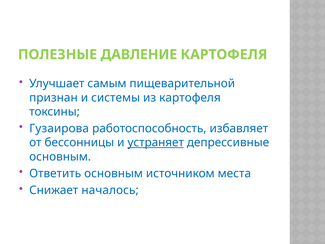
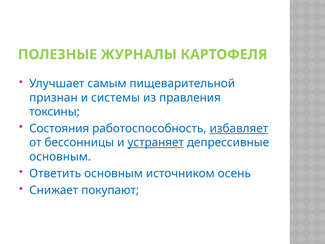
ДАВЛЕНИЕ: ДАВЛЕНИЕ -> ЖУРНАЛЫ (139, 54)
из картофеля: картофеля -> правления (190, 98)
Гузаирова: Гузаирова -> Состояния (59, 128)
избавляет underline: none -> present (239, 128)
места: места -> осень (234, 173)
началось: началось -> покупают (110, 190)
